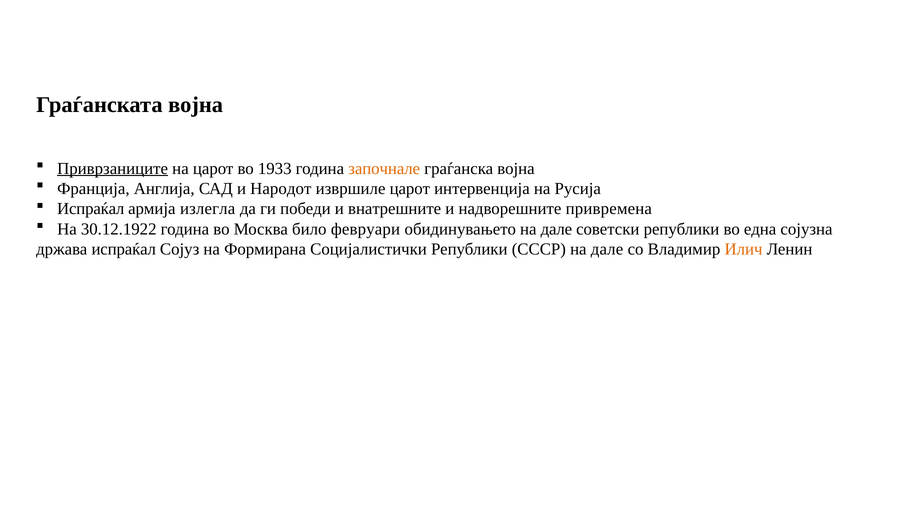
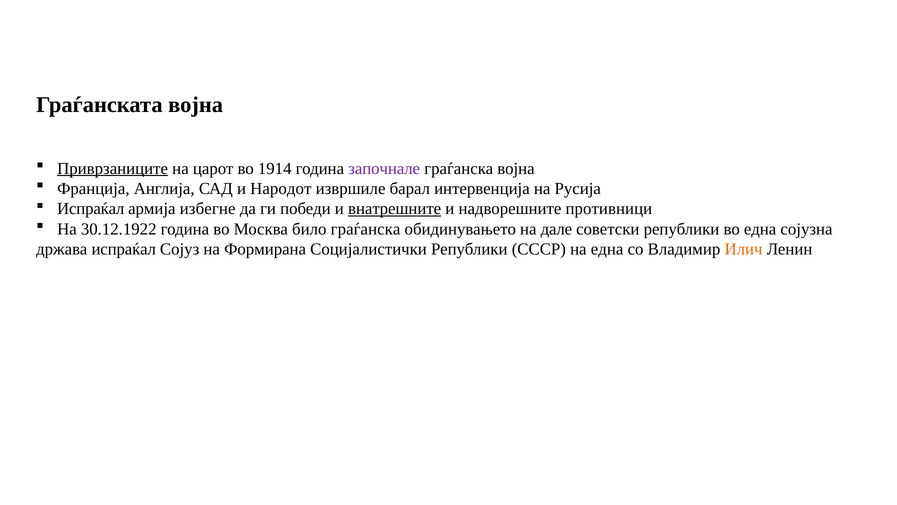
1933: 1933 -> 1914 (275, 168)
започнале colour: orange -> purple (384, 168)
извршиле царот: царот -> барал (410, 189)
излегла: излегла -> избегне (208, 209)
внатрешните underline: none -> present (395, 209)
привремена: привремена -> противници (609, 209)
било февруари: февруари -> граѓанска (366, 229)
СССР на дале: дале -> една (607, 249)
